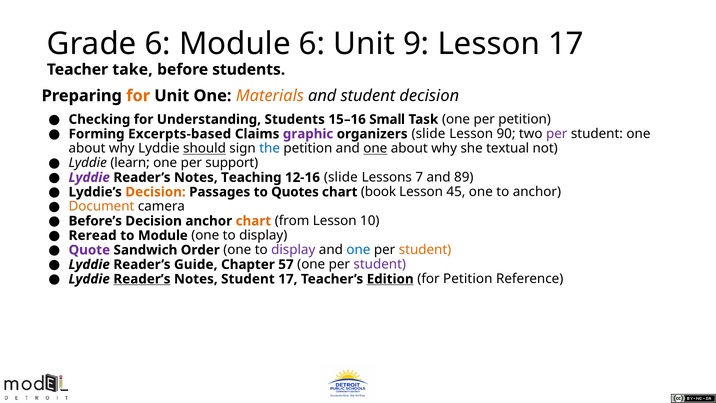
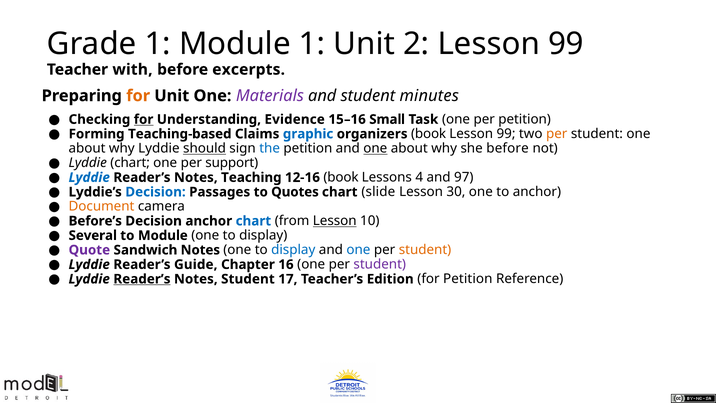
Grade 6: 6 -> 1 (158, 44)
Module 6: 6 -> 1 (312, 44)
9: 9 -> 2 (416, 44)
17: 17 -> 99 (566, 44)
take: take -> with (133, 69)
before students: students -> excerpts (249, 69)
Materials colour: orange -> purple (270, 96)
student decision: decision -> minutes (429, 96)
for underline: none -> present (144, 119)
Understanding Students: Students -> Evidence (295, 119)
Excerpts-based: Excerpts-based -> Teaching-based (180, 134)
graphic colour: purple -> blue (308, 134)
organizers slide: slide -> book (429, 134)
90: 90 -> 99 (506, 134)
per colour: purple -> orange (557, 134)
she textual: textual -> before (508, 148)
Lyddie learn: learn -> chart (130, 163)
Lyddie colour: purple -> blue (89, 177)
12-16 slide: slide -> book (341, 177)
7: 7 -> 4 (419, 177)
89: 89 -> 97 (464, 177)
Decision colour: orange -> blue (155, 192)
book: book -> slide (378, 192)
45: 45 -> 30 (456, 192)
chart colour: orange -> blue (253, 221)
Lesson underline: none -> present (335, 221)
Reread: Reread -> Several (93, 235)
Sandwich Order: Order -> Notes (200, 250)
display colour: purple -> blue (293, 250)
57: 57 -> 16 (286, 264)
Edition underline: present -> none (390, 279)
